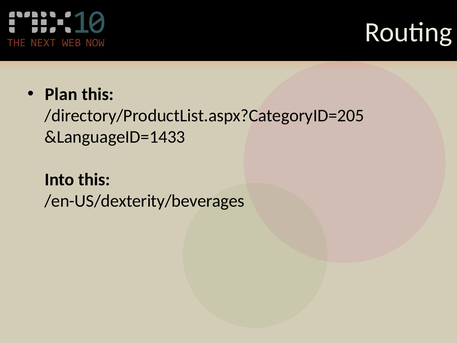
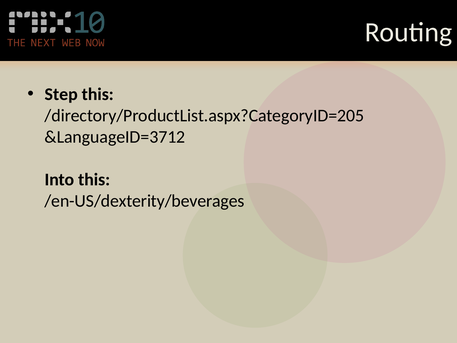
Plan: Plan -> Step (61, 94)
&LanguageID=1433: &LanguageID=1433 -> &LanguageID=3712 (115, 137)
